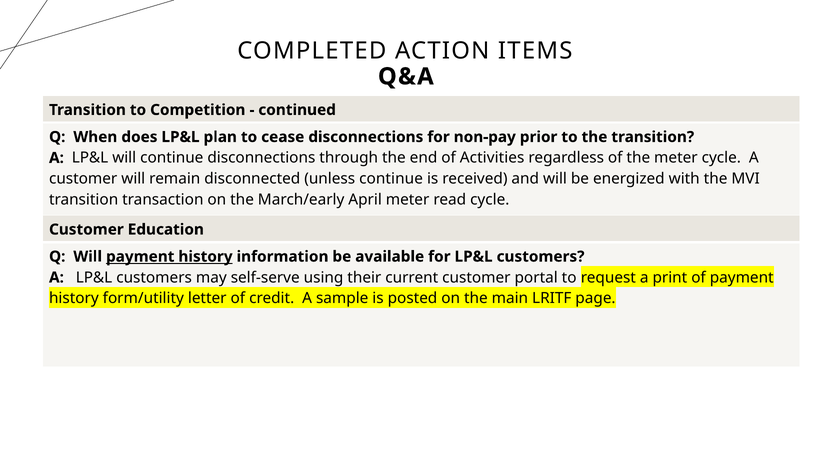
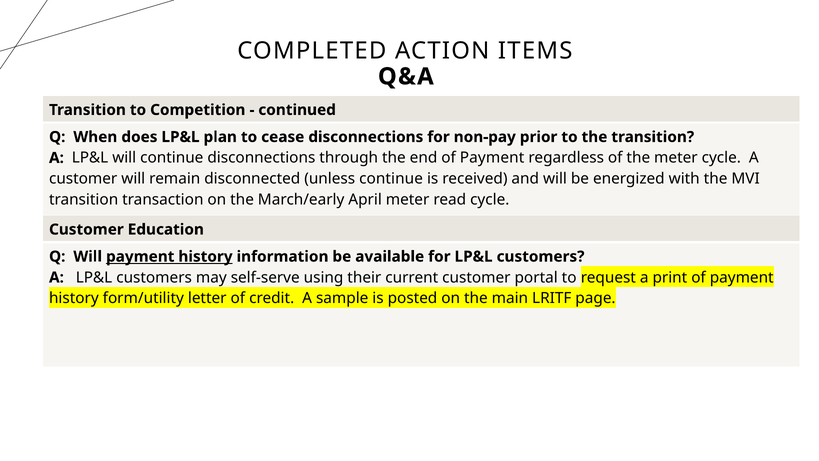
end of Activities: Activities -> Payment (492, 158)
